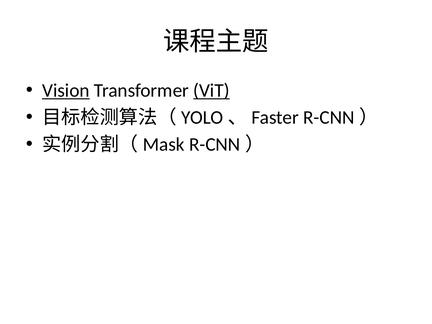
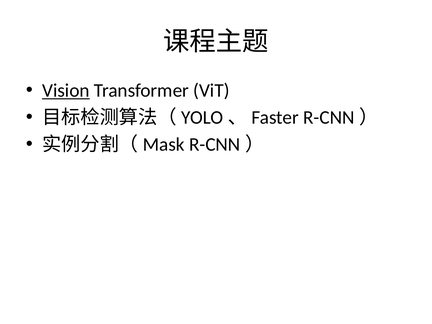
ViT underline: present -> none (211, 91)
